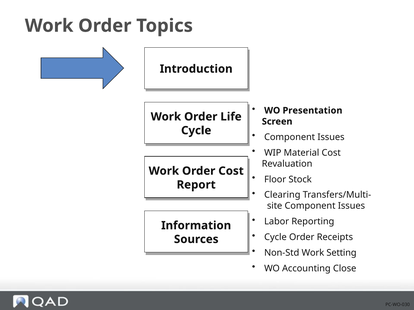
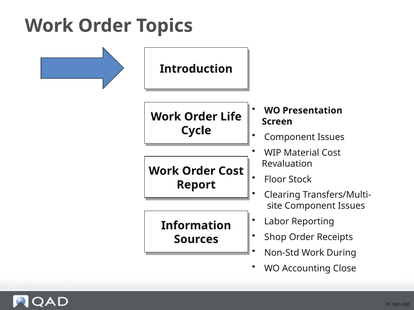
Cycle: Cycle -> Shop (275, 238)
Setting: Setting -> During (341, 253)
